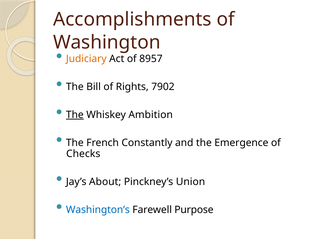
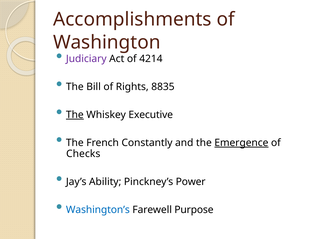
Judiciary colour: orange -> purple (86, 59)
8957: 8957 -> 4214 (151, 59)
7902: 7902 -> 8835 (163, 87)
Ambition: Ambition -> Executive (151, 115)
Emergence underline: none -> present (241, 143)
About: About -> Ability (105, 182)
Union: Union -> Power (191, 182)
